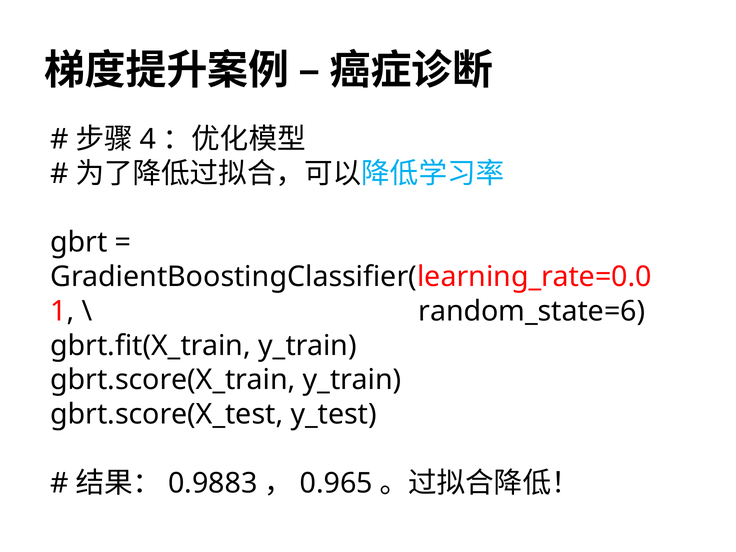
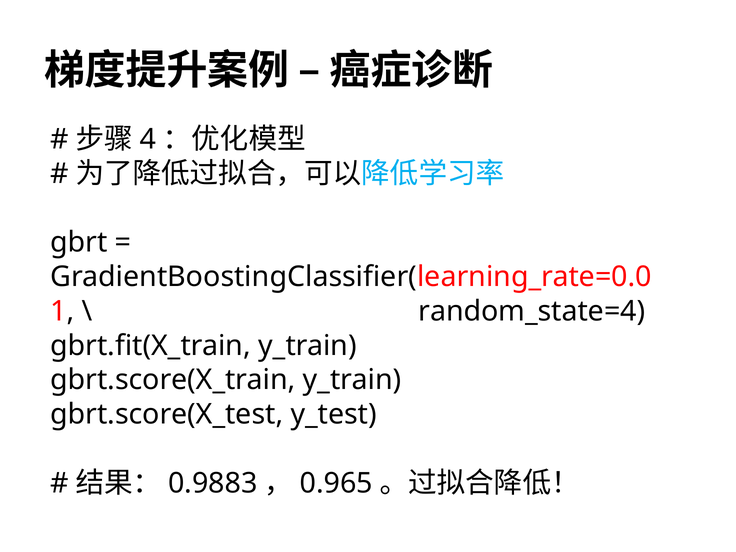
random_state=6: random_state=6 -> random_state=4 (532, 311)
